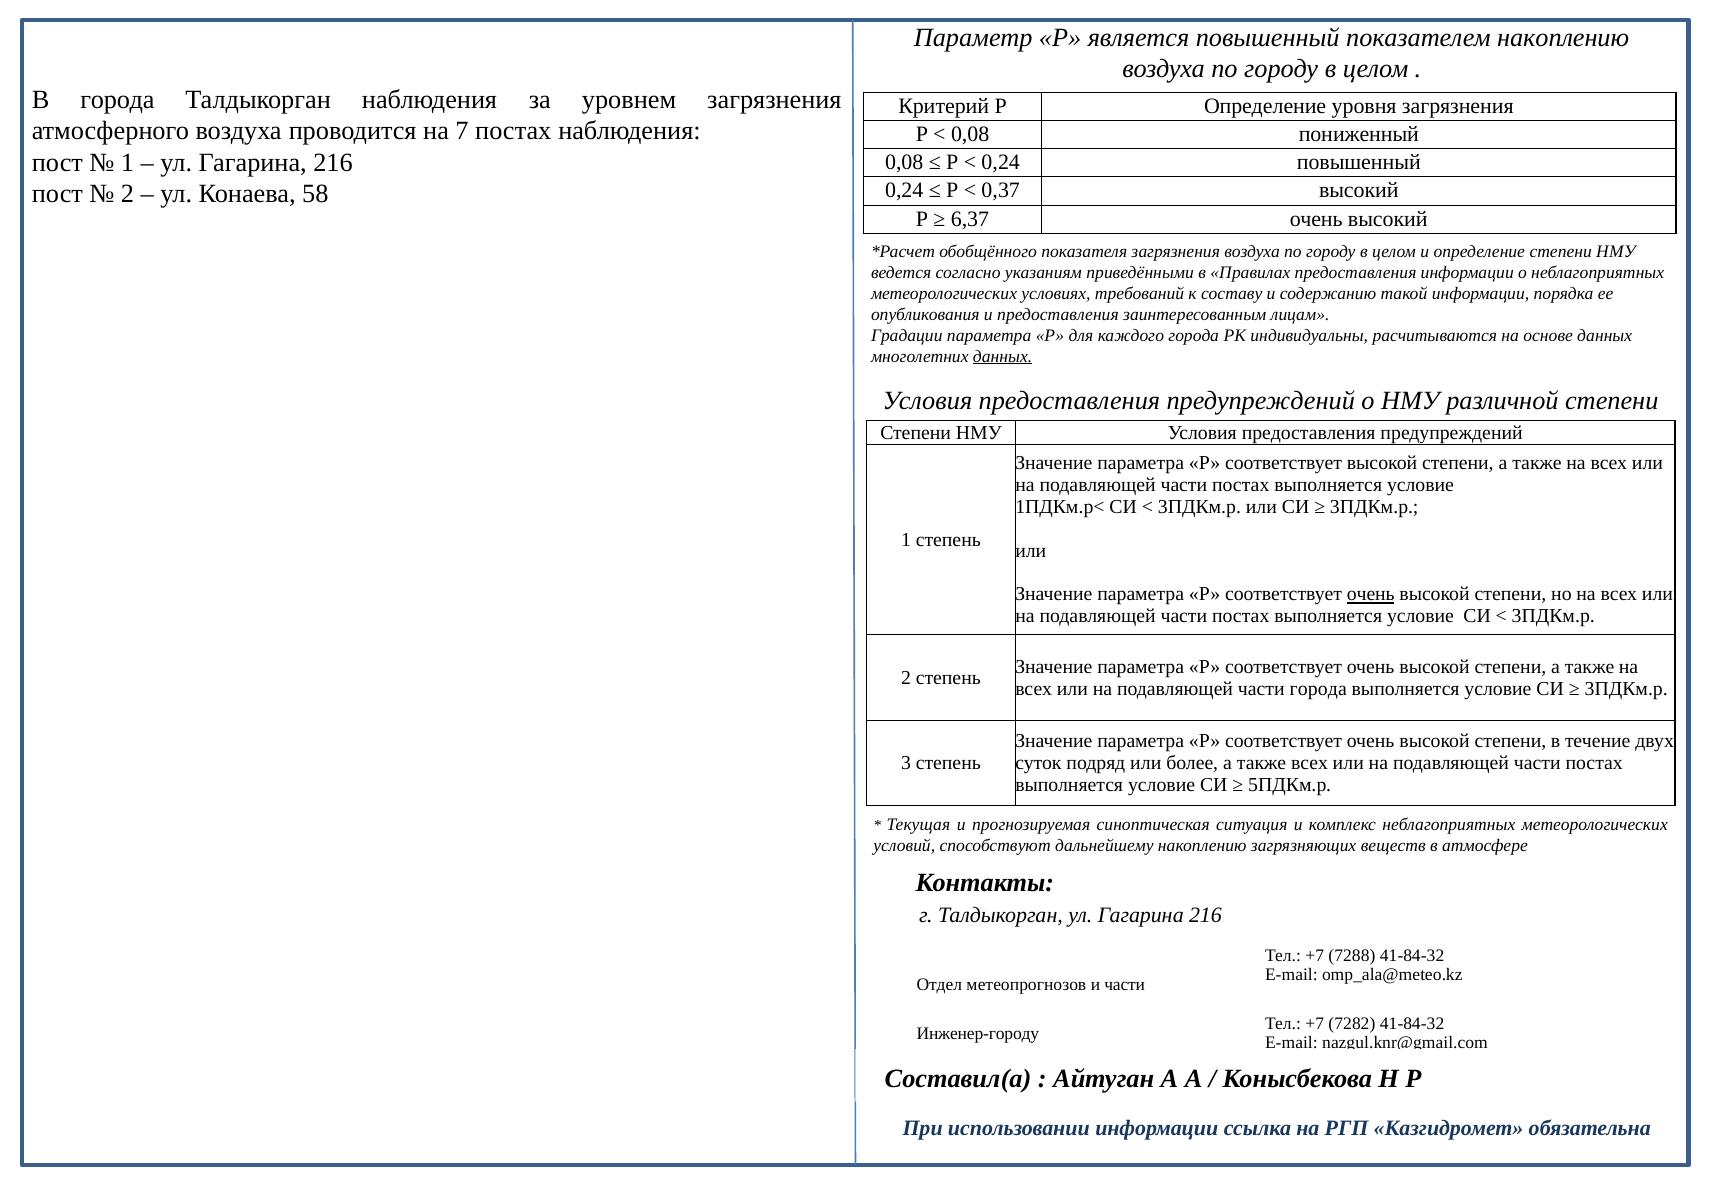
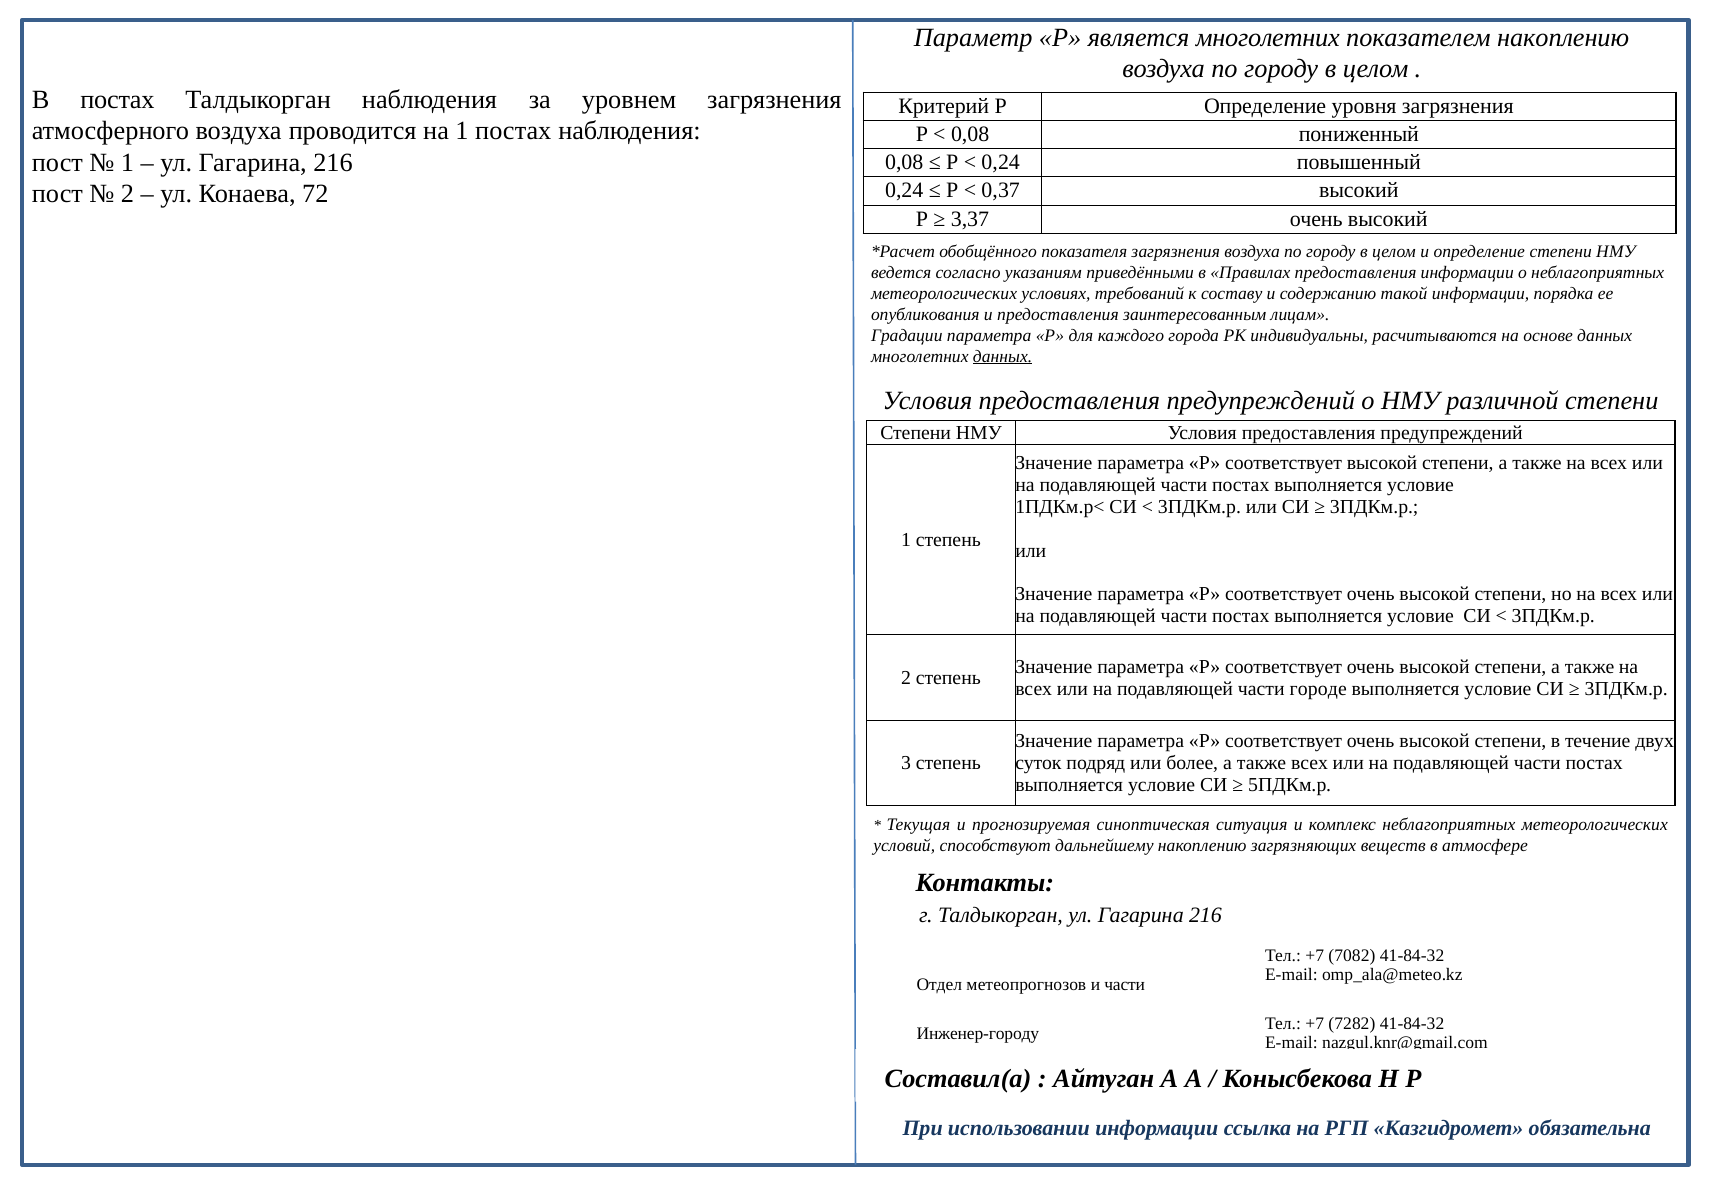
является повышенный: повышенный -> многолетних (1268, 38)
В города: города -> постах (117, 99)
на 7: 7 -> 1 (462, 131)
58: 58 -> 72 (315, 194)
6,37: 6,37 -> 3,37 (970, 219)
очень underline: present -> none (1371, 594)
части города: города -> городе (1318, 688)
7288: 7288 -> 7082 (1352, 955)
